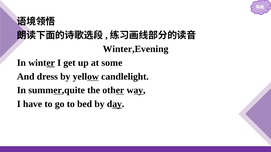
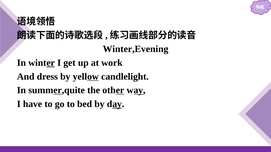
some: some -> work (112, 63)
